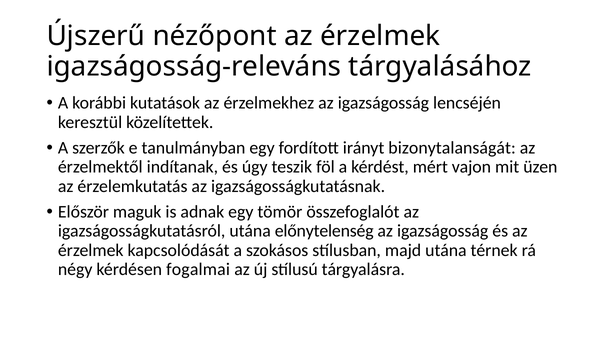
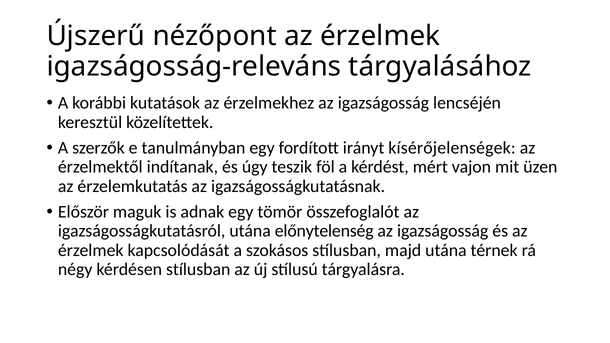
bizonytalanságát: bizonytalanságát -> kísérőjelenségek (452, 148)
kérdésen fogalmai: fogalmai -> stílusban (198, 270)
